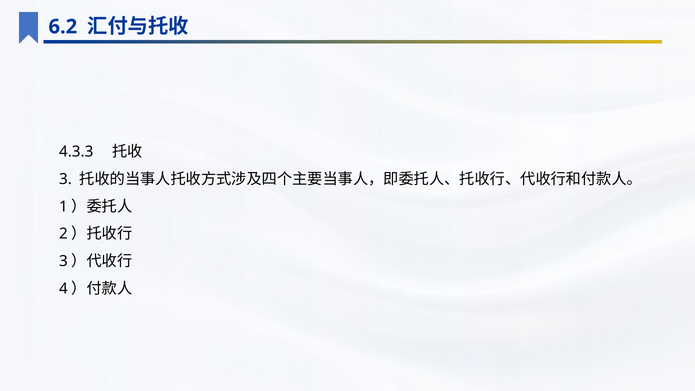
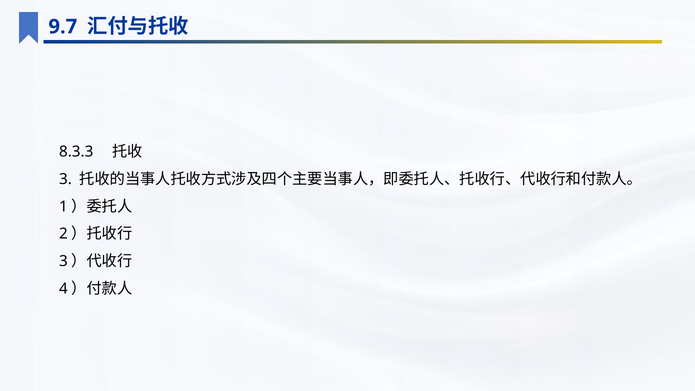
6.2: 6.2 -> 9.7 (63, 27)
4.3.3: 4.3.3 -> 8.3.3 (76, 152)
